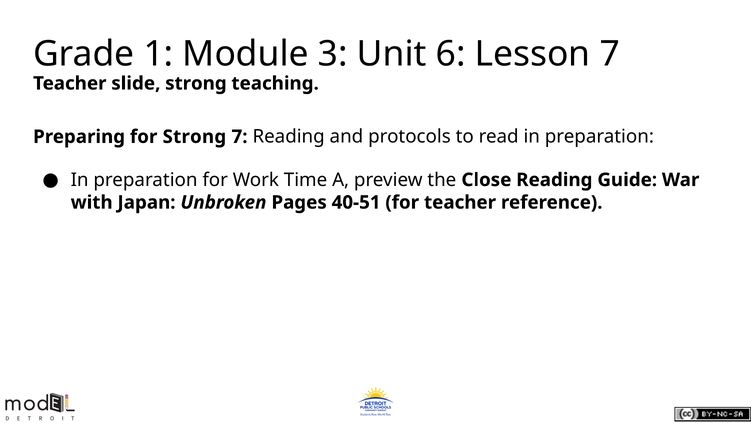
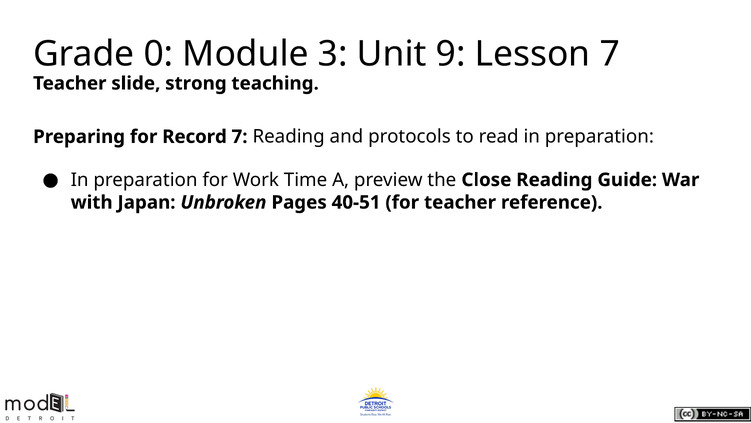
1: 1 -> 0 (158, 54)
6: 6 -> 9 (451, 54)
for Strong: Strong -> Record (195, 137)
